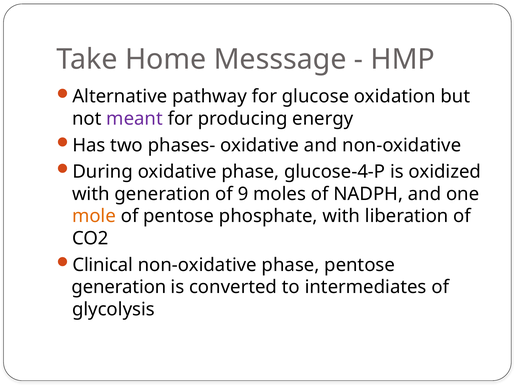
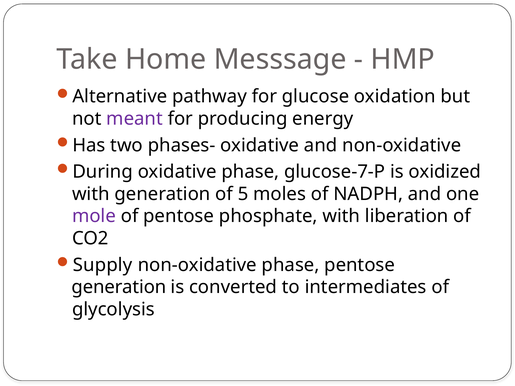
glucose-4-P: glucose-4-P -> glucose-7-P (335, 172)
9: 9 -> 5 (243, 194)
mole colour: orange -> purple (94, 216)
Clinical: Clinical -> Supply (103, 265)
